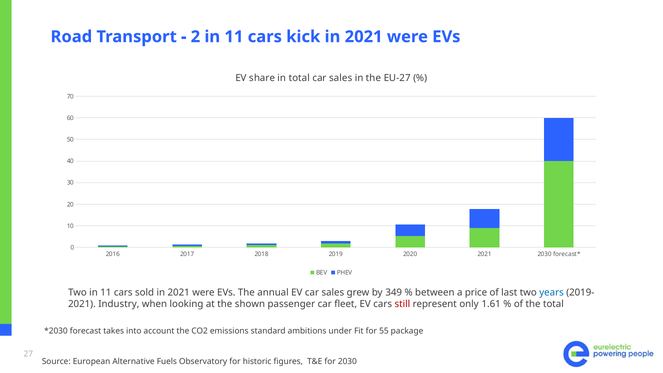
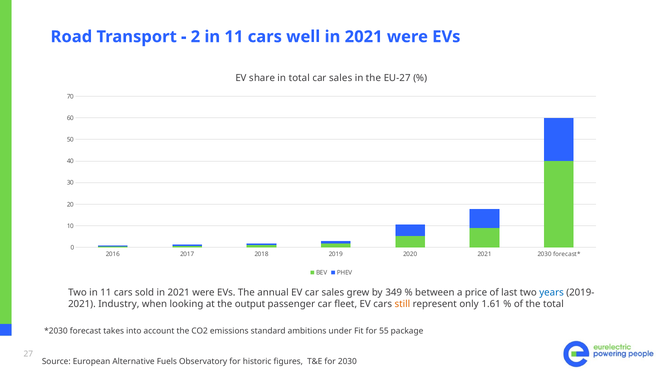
kick: kick -> well (303, 37)
shown: shown -> output (250, 304)
still colour: red -> orange (402, 304)
